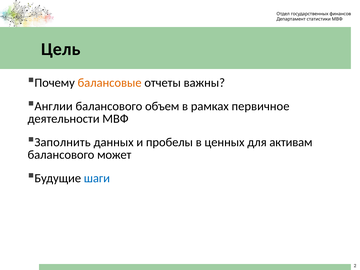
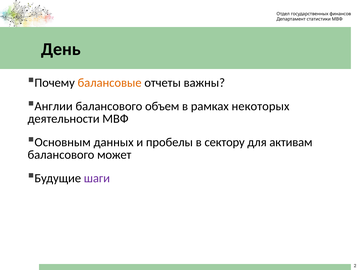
Цель: Цель -> День (61, 49)
первичное: первичное -> некоторых (261, 106)
Заполнить: Заполнить -> Основным (63, 142)
ценных: ценных -> сектору (225, 142)
шаги colour: blue -> purple (97, 178)
